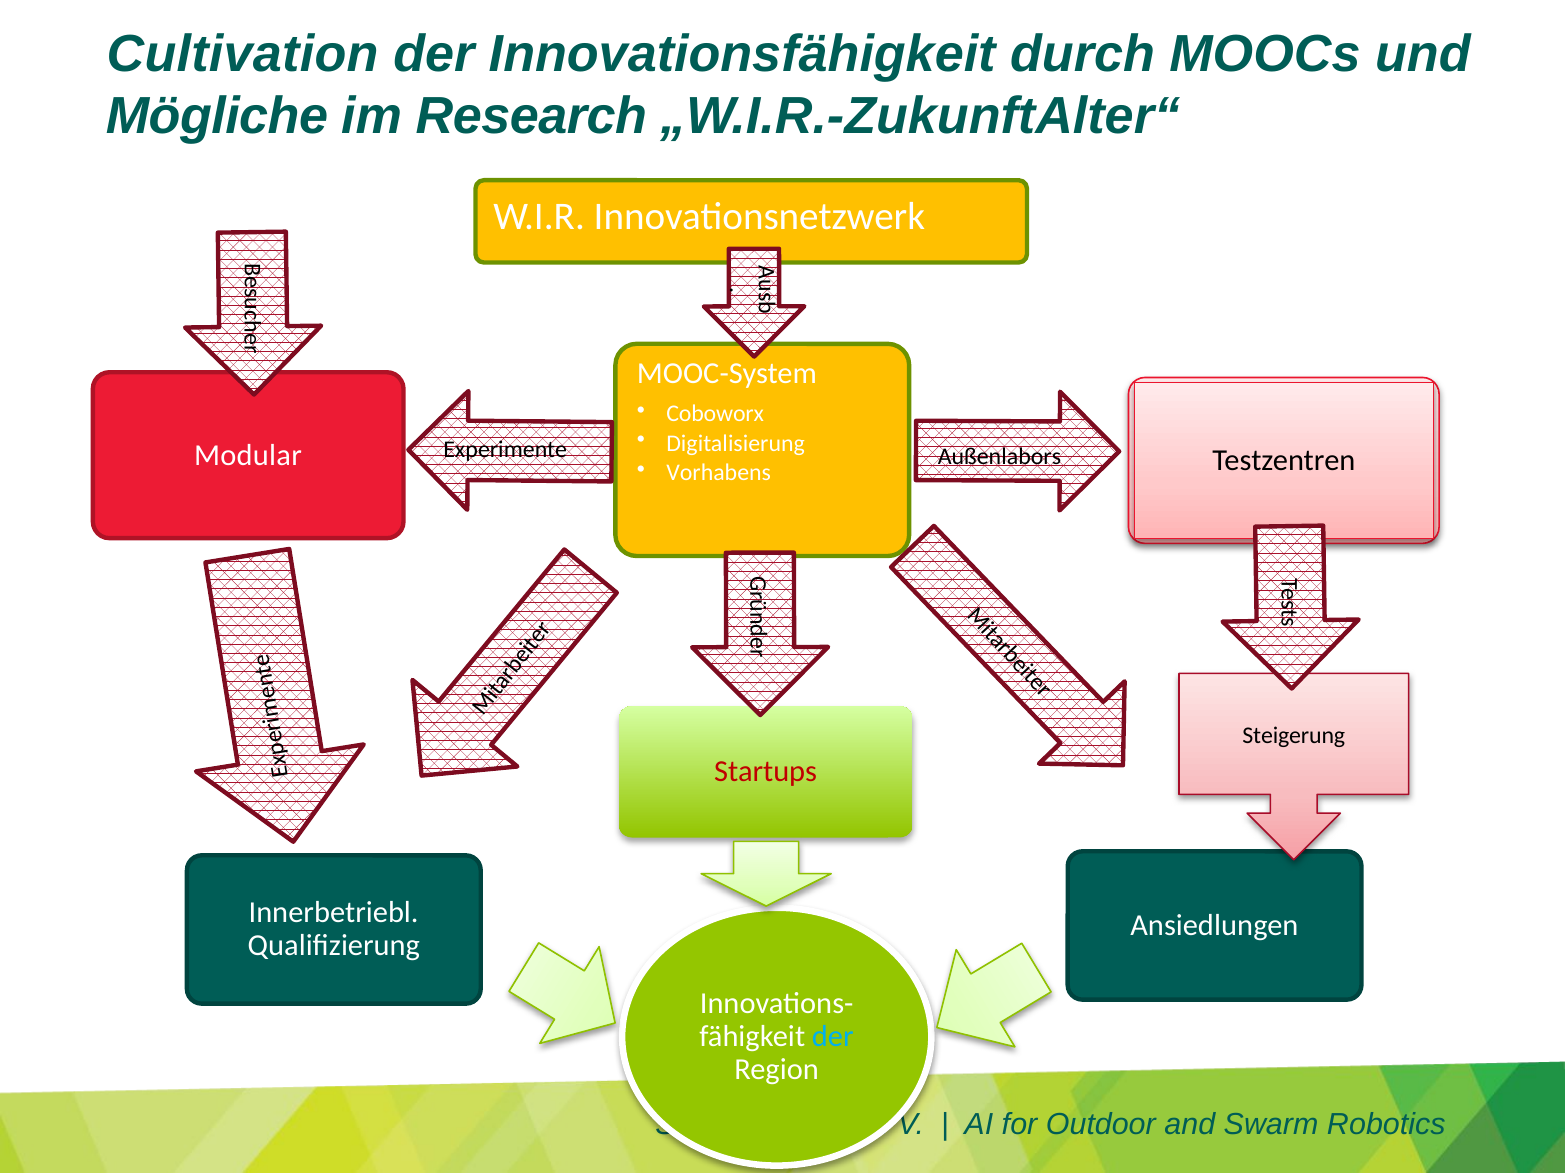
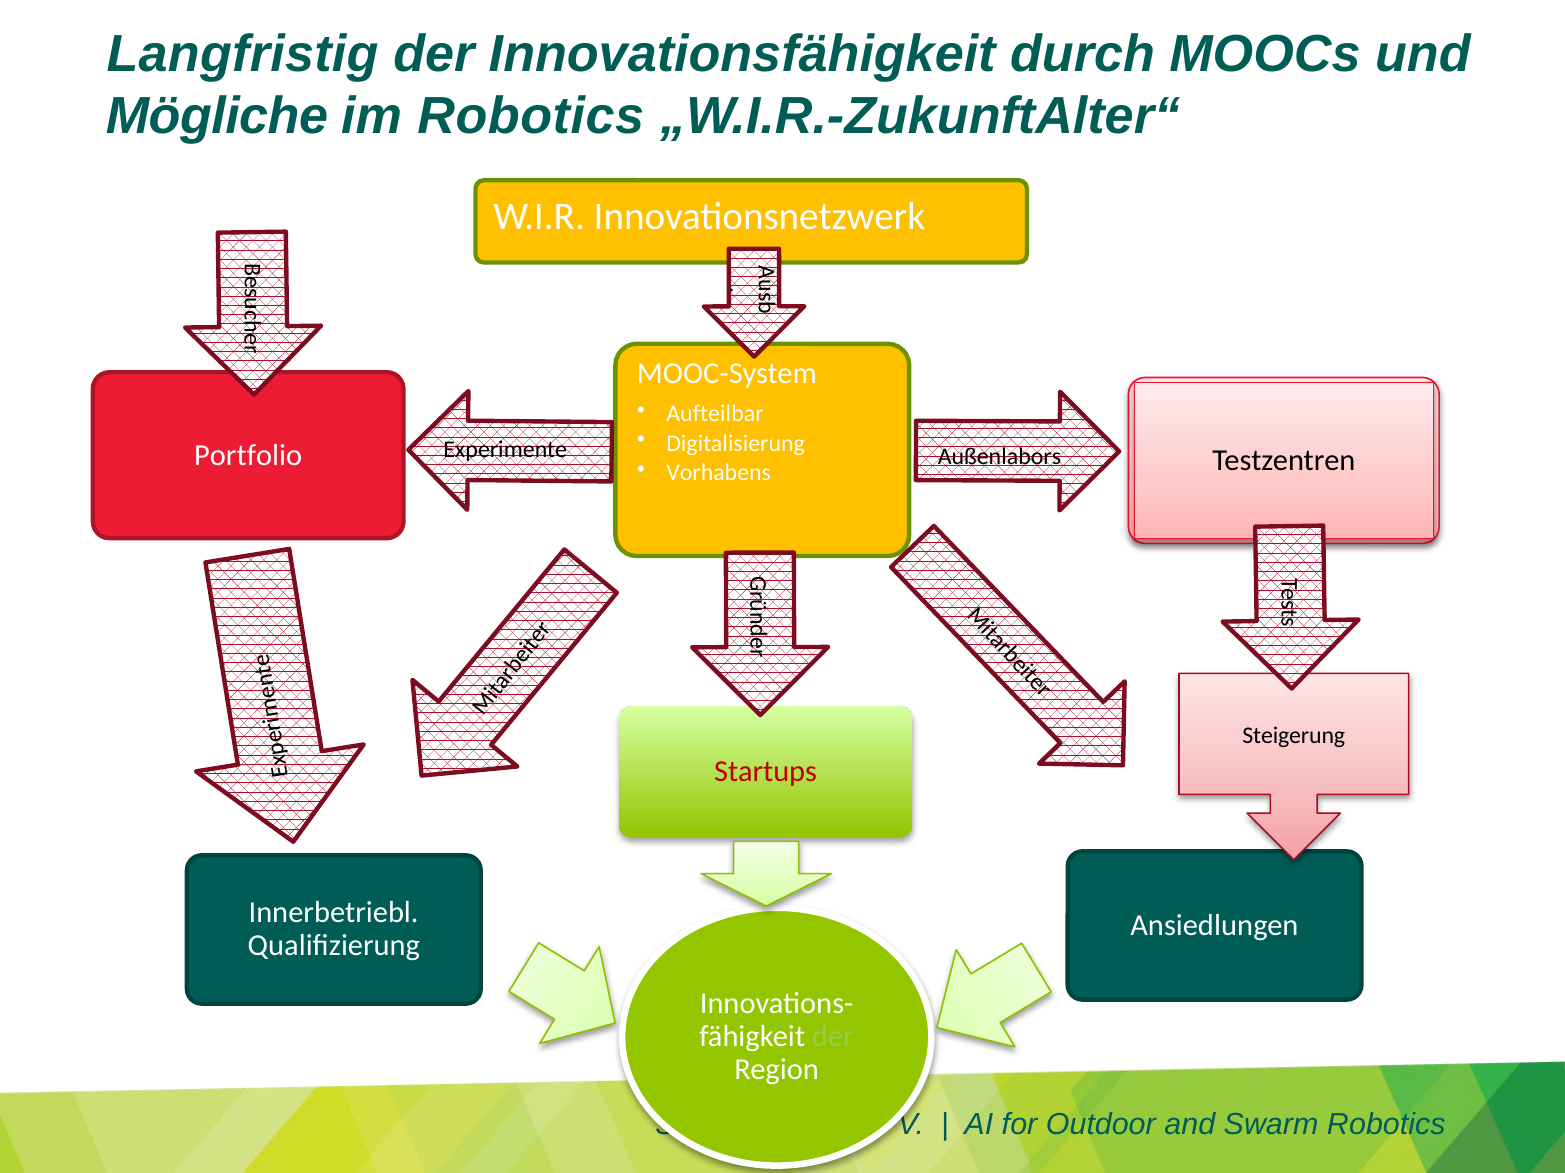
Cultivation: Cultivation -> Langfristig (243, 54)
im Research: Research -> Robotics (531, 117)
Coboworx: Coboworx -> Aufteilbar (715, 414)
Modular: Modular -> Portfolio (248, 455)
der colour: light blue -> light green (833, 1037)
